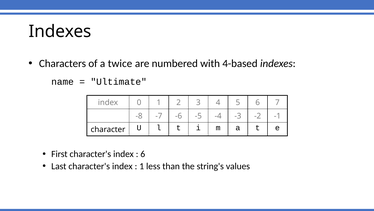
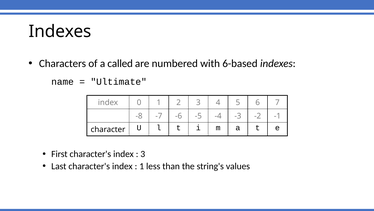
twice: twice -> called (120, 63)
4-based: 4-based -> 6-based (240, 63)
6: 6 -> 3 (143, 154)
